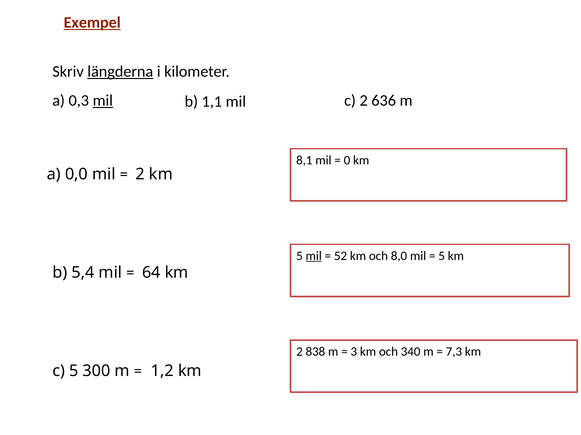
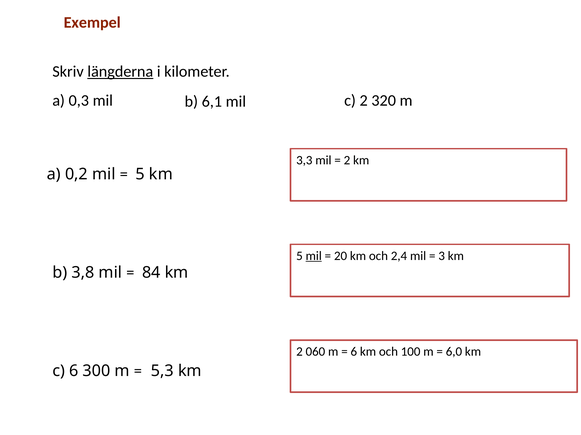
Exempel underline: present -> none (92, 23)
mil underline: present -> none (103, 101)
1,1: 1,1 -> 6,1 (212, 102)
636: 636 -> 320 (384, 101)
8,1: 8,1 -> 3,3 (304, 160)
0: 0 -> 2 (347, 160)
0,0: 0,0 -> 0,2 (76, 174)
2: 2 -> 5 (140, 174)
52: 52 -> 20 (341, 256)
8,0: 8,0 -> 2,4 (399, 256)
5: 5 -> 3 (442, 256)
5,4: 5,4 -> 3,8 (83, 273)
64: 64 -> 84 (151, 273)
838: 838 -> 060 (315, 352)
3: 3 -> 6 (354, 352)
340: 340 -> 100 (411, 352)
7,3: 7,3 -> 6,0 (454, 352)
c 5: 5 -> 6 (74, 371)
1,2: 1,2 -> 5,3 (162, 371)
